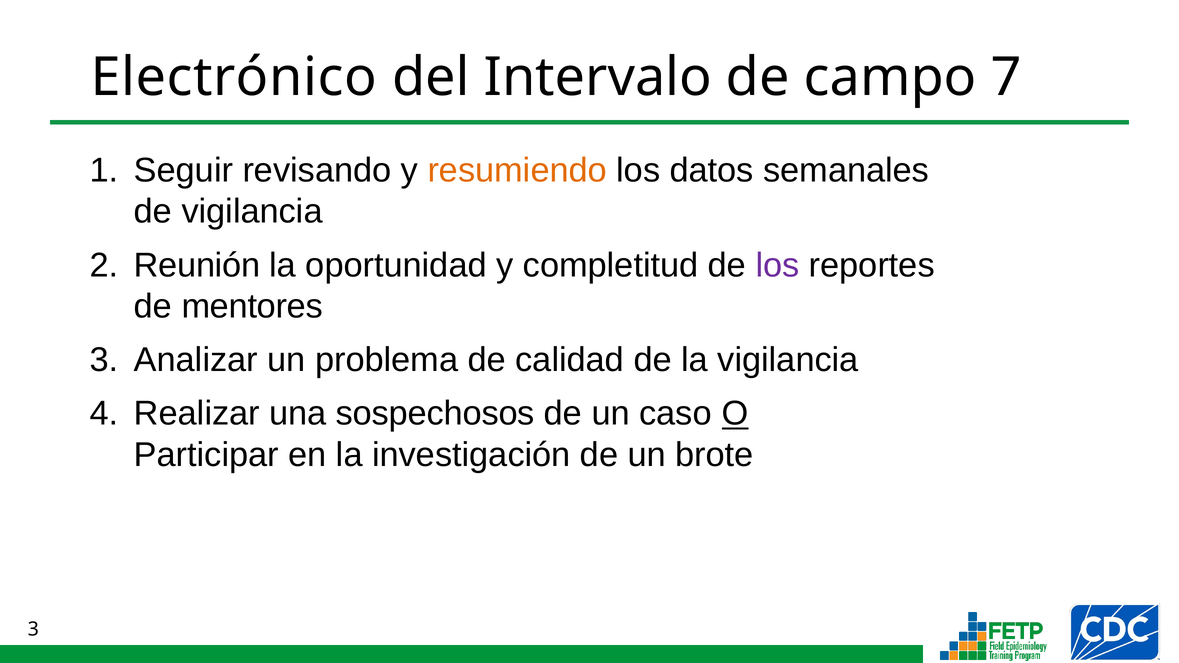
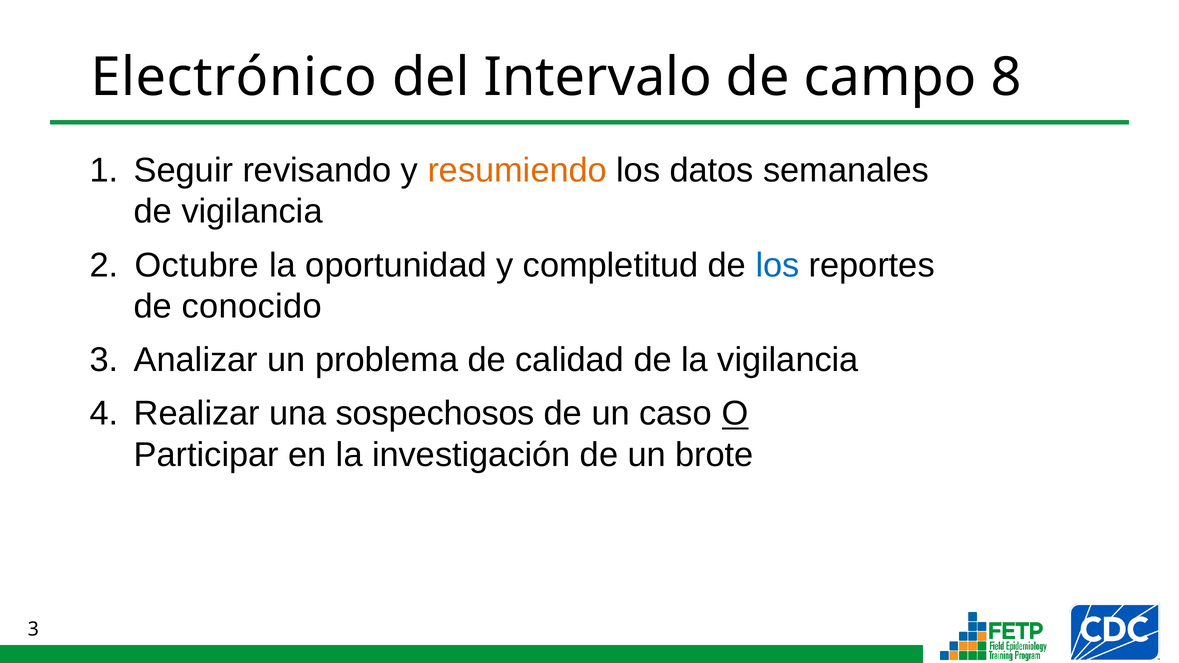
7: 7 -> 8 (1006, 77)
Reunión: Reunión -> Octubre (197, 265)
los colour: purple -> blue (777, 265)
mentores: mentores -> conocido (252, 307)
